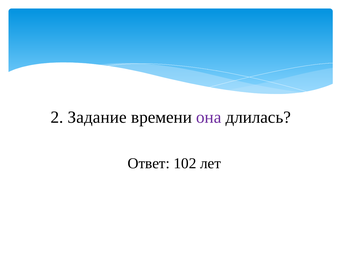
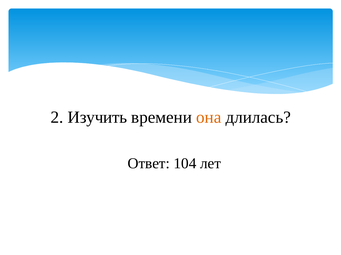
Задание: Задание -> Изучить (97, 118)
она colour: purple -> orange (209, 118)
102: 102 -> 104 (185, 164)
